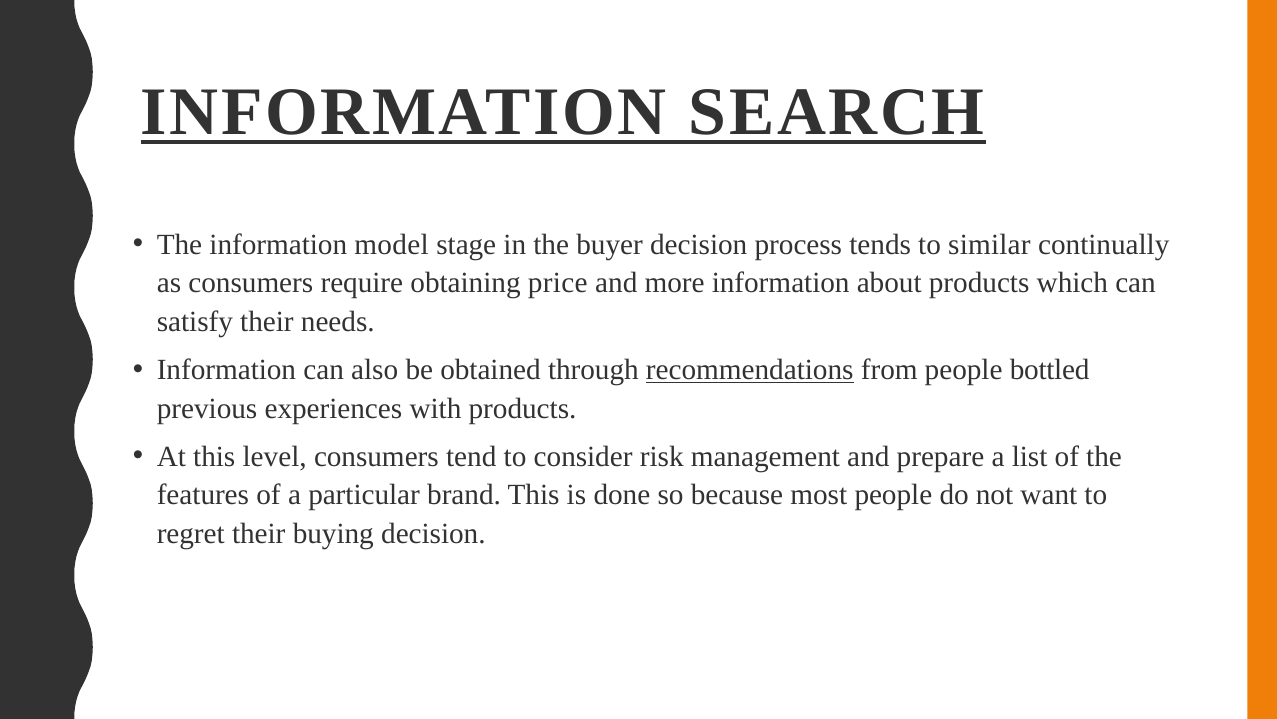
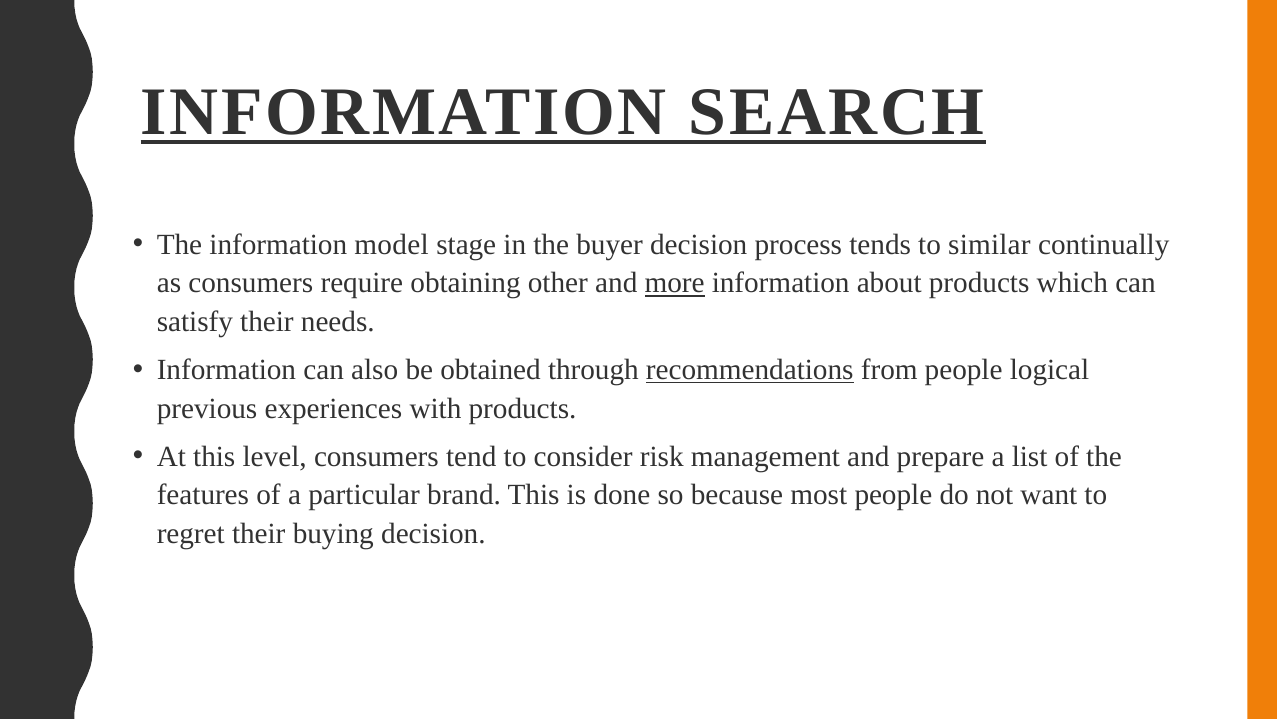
price: price -> other (558, 283)
more underline: none -> present (675, 283)
bottled: bottled -> logical (1049, 370)
